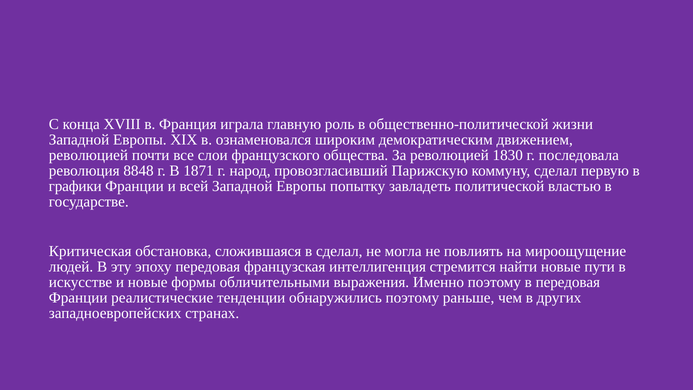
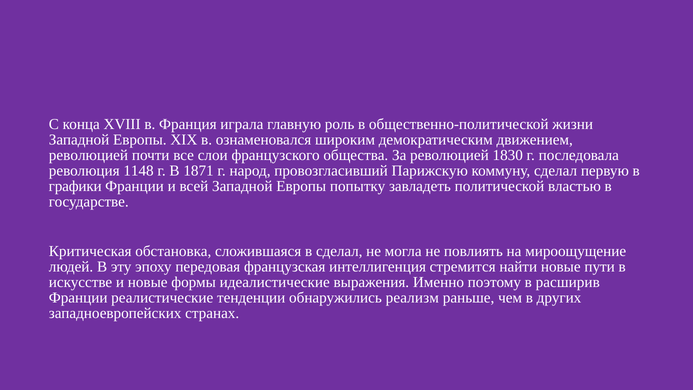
8848: 8848 -> 1148 (139, 171)
обличительными: обличительными -> идеалистические (275, 282)
в передовая: передовая -> расширив (568, 282)
обнаружились поэтому: поэтому -> реализм (412, 298)
